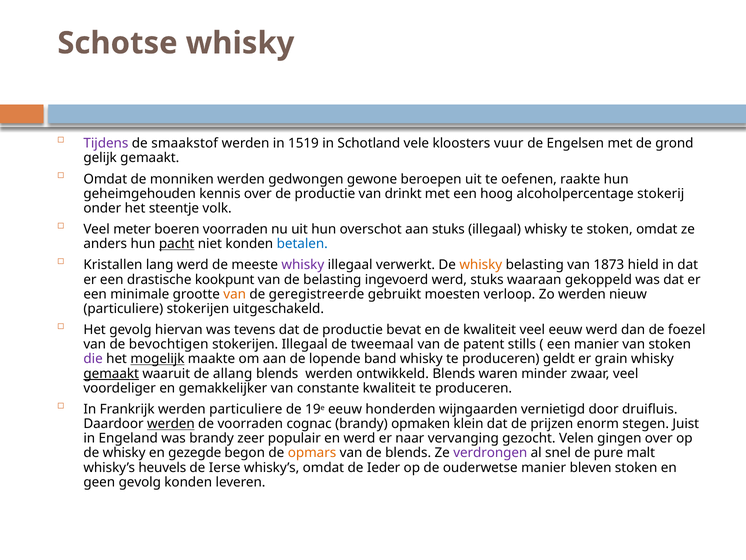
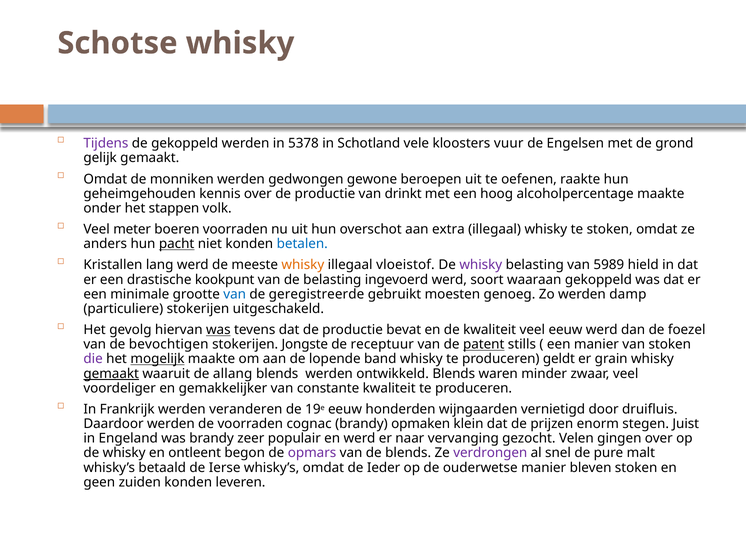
de smaakstof: smaakstof -> gekoppeld (185, 143)
1519: 1519 -> 5378 (303, 143)
alcoholpercentage stokerij: stokerij -> maakte (661, 193)
steentje: steentje -> stappen (174, 208)
aan stuks: stuks -> extra (448, 229)
whisky colour: purple -> orange (303, 265)
verwerkt: verwerkt -> vloeistof (405, 265)
whisky colour: orange -> purple (481, 265)
1873: 1873 -> 5989 (609, 265)
werd stuks: stuks -> soort (487, 279)
van colour: orange -> blue (235, 294)
verloop: verloop -> genoeg (509, 294)
nieuw: nieuw -> damp (628, 294)
was underline: none -> present (218, 330)
stokerijen Illegaal: Illegaal -> Jongste (305, 344)
tweemaal: tweemaal -> receptuur (382, 344)
patent underline: none -> present (484, 344)
werden particuliere: particuliere -> veranderen (246, 409)
werden underline: present -> none (171, 424)
gezegde: gezegde -> ontleent (195, 453)
opmars colour: orange -> purple (312, 453)
heuvels: heuvels -> betaald (162, 467)
geen gevolg: gevolg -> zuiden (140, 482)
